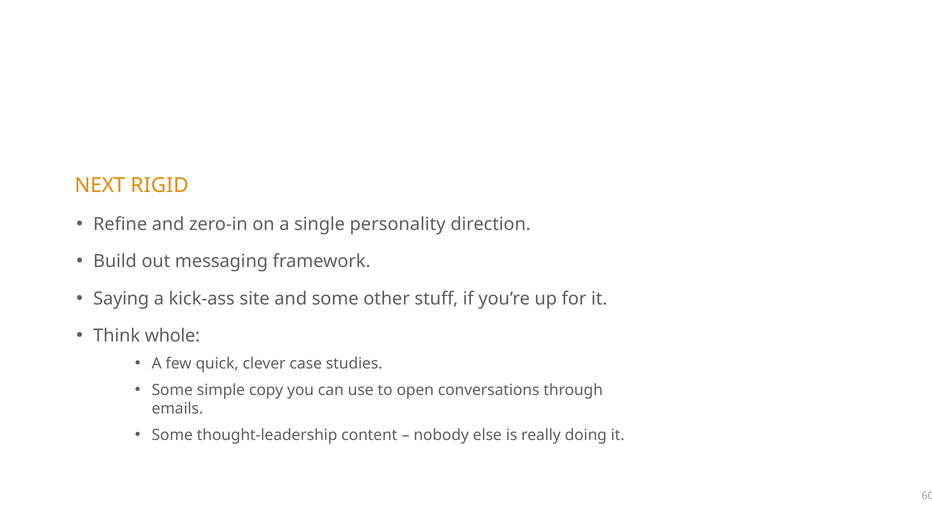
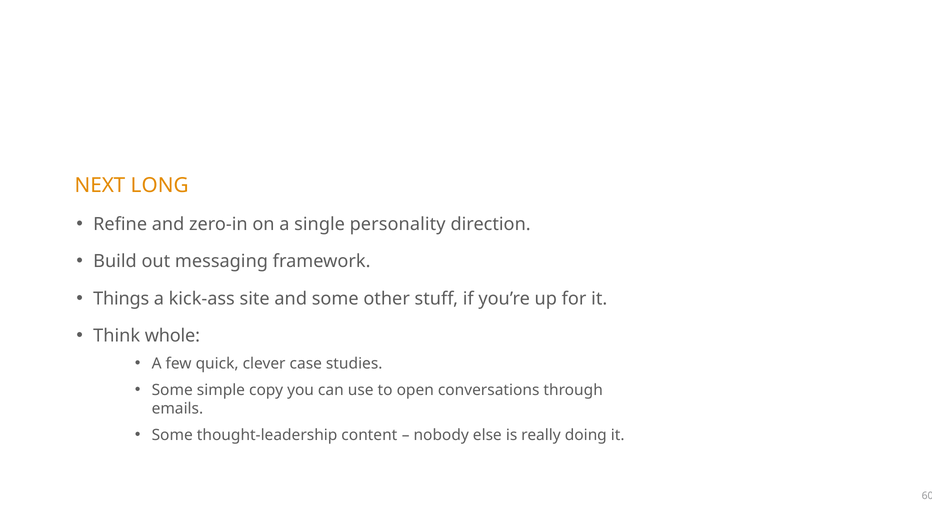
RIGID: RIGID -> LONG (160, 186)
Saying: Saying -> Things (121, 299)
